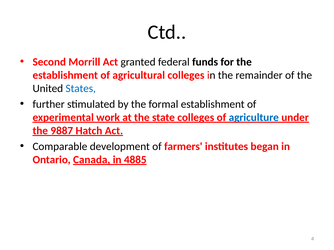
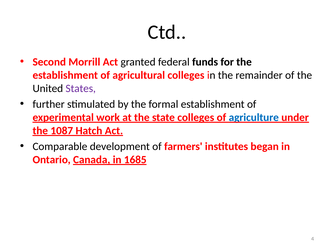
States colour: blue -> purple (81, 89)
9887: 9887 -> 1087 (62, 131)
4885: 4885 -> 1685 (135, 160)
